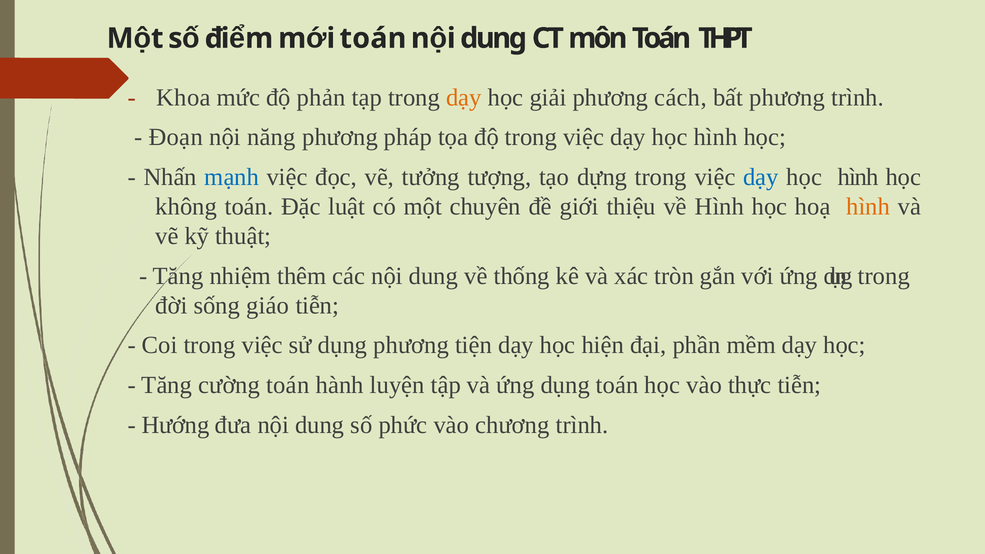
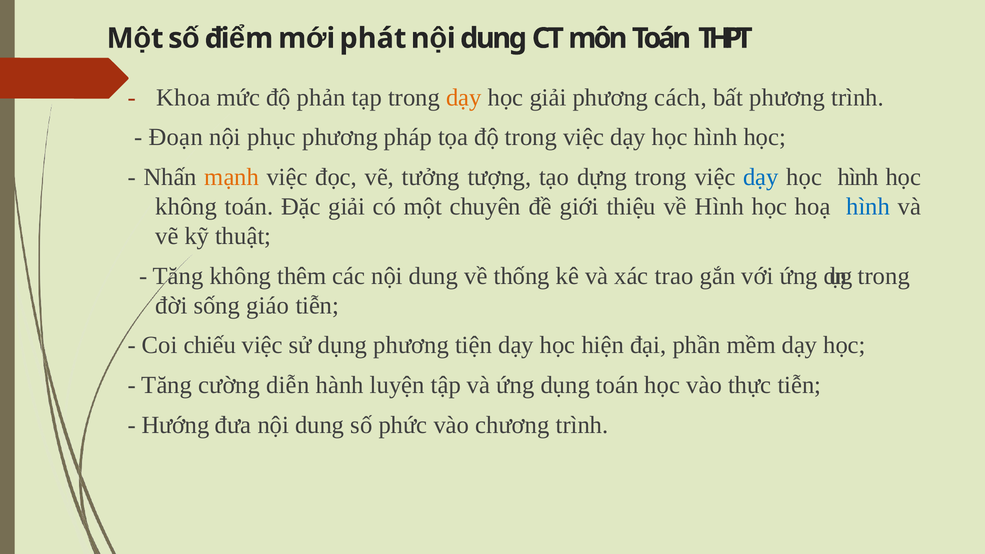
toán: toán -> phát (373, 38)
năng: năng -> phục (271, 137)
mạnh colour: blue -> orange (232, 177)
Đặc luật: luật -> giải (347, 207)
hình colour: orange -> blue (868, 207)
Tăng nhiệm: nhiệm -> không (240, 276)
tròn: tròn -> trao (674, 276)
Coi trong: trong -> chiếu (210, 345)
cường toán: toán -> diễn (288, 385)
